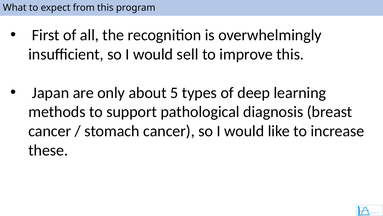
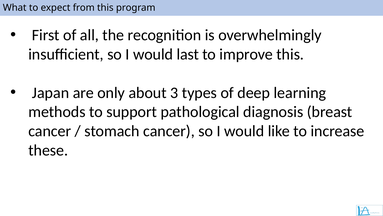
sell: sell -> last (188, 54)
5: 5 -> 3 (174, 93)
